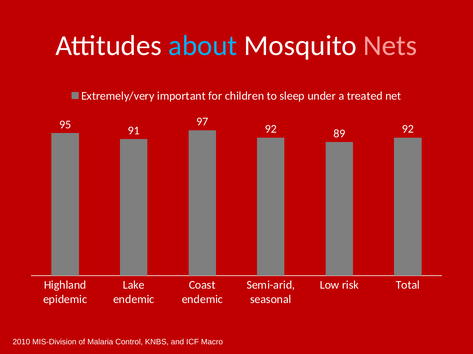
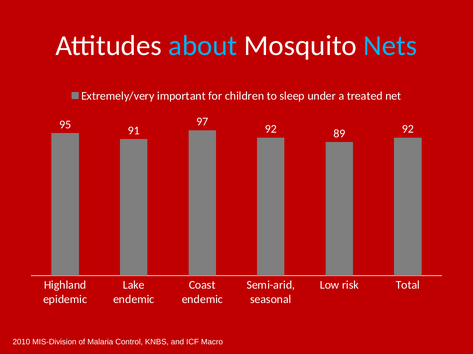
Nets colour: pink -> light blue (390, 46)
